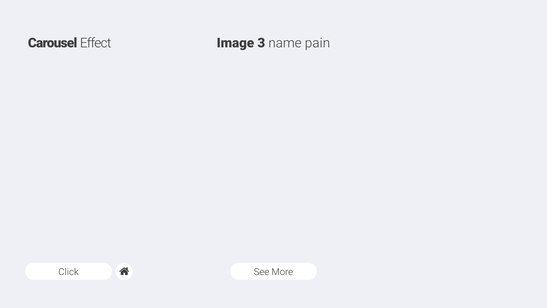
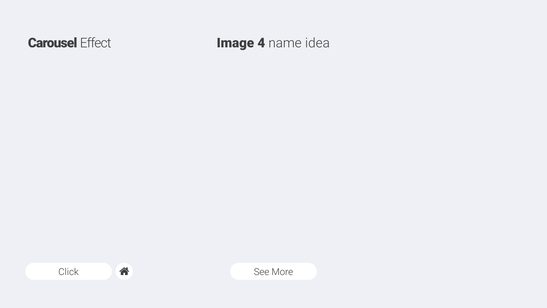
3: 3 -> 4 (261, 43)
pain: pain -> idea (317, 43)
